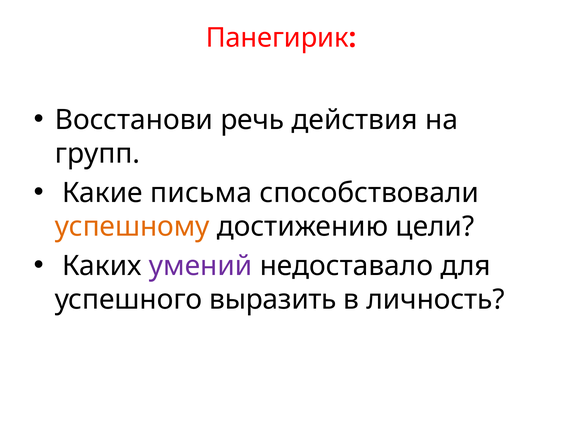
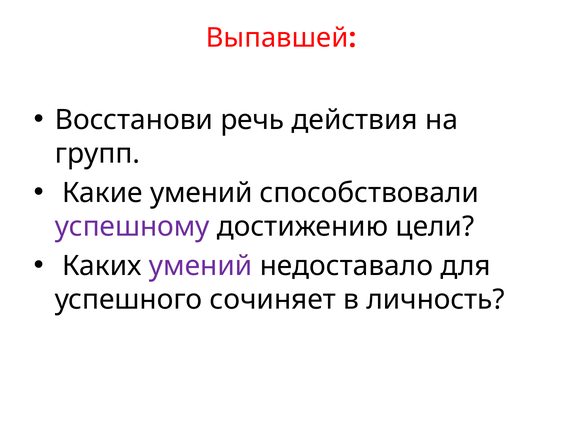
Панегирик: Панегирик -> Выпавшей (277, 38)
Какие письма: письма -> умений (201, 193)
успешному colour: orange -> purple (132, 227)
выразить: выразить -> сочиняет (273, 300)
